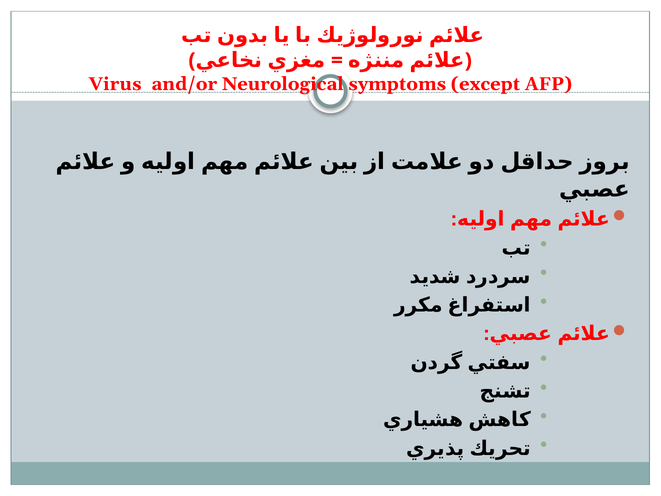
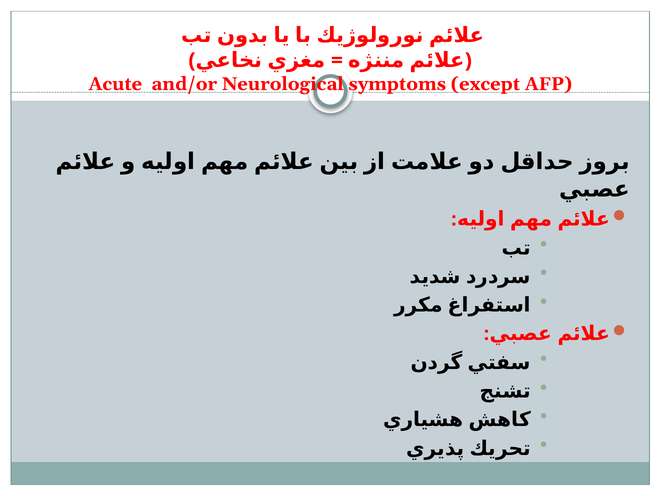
Virus: Virus -> Acute (115, 84)
